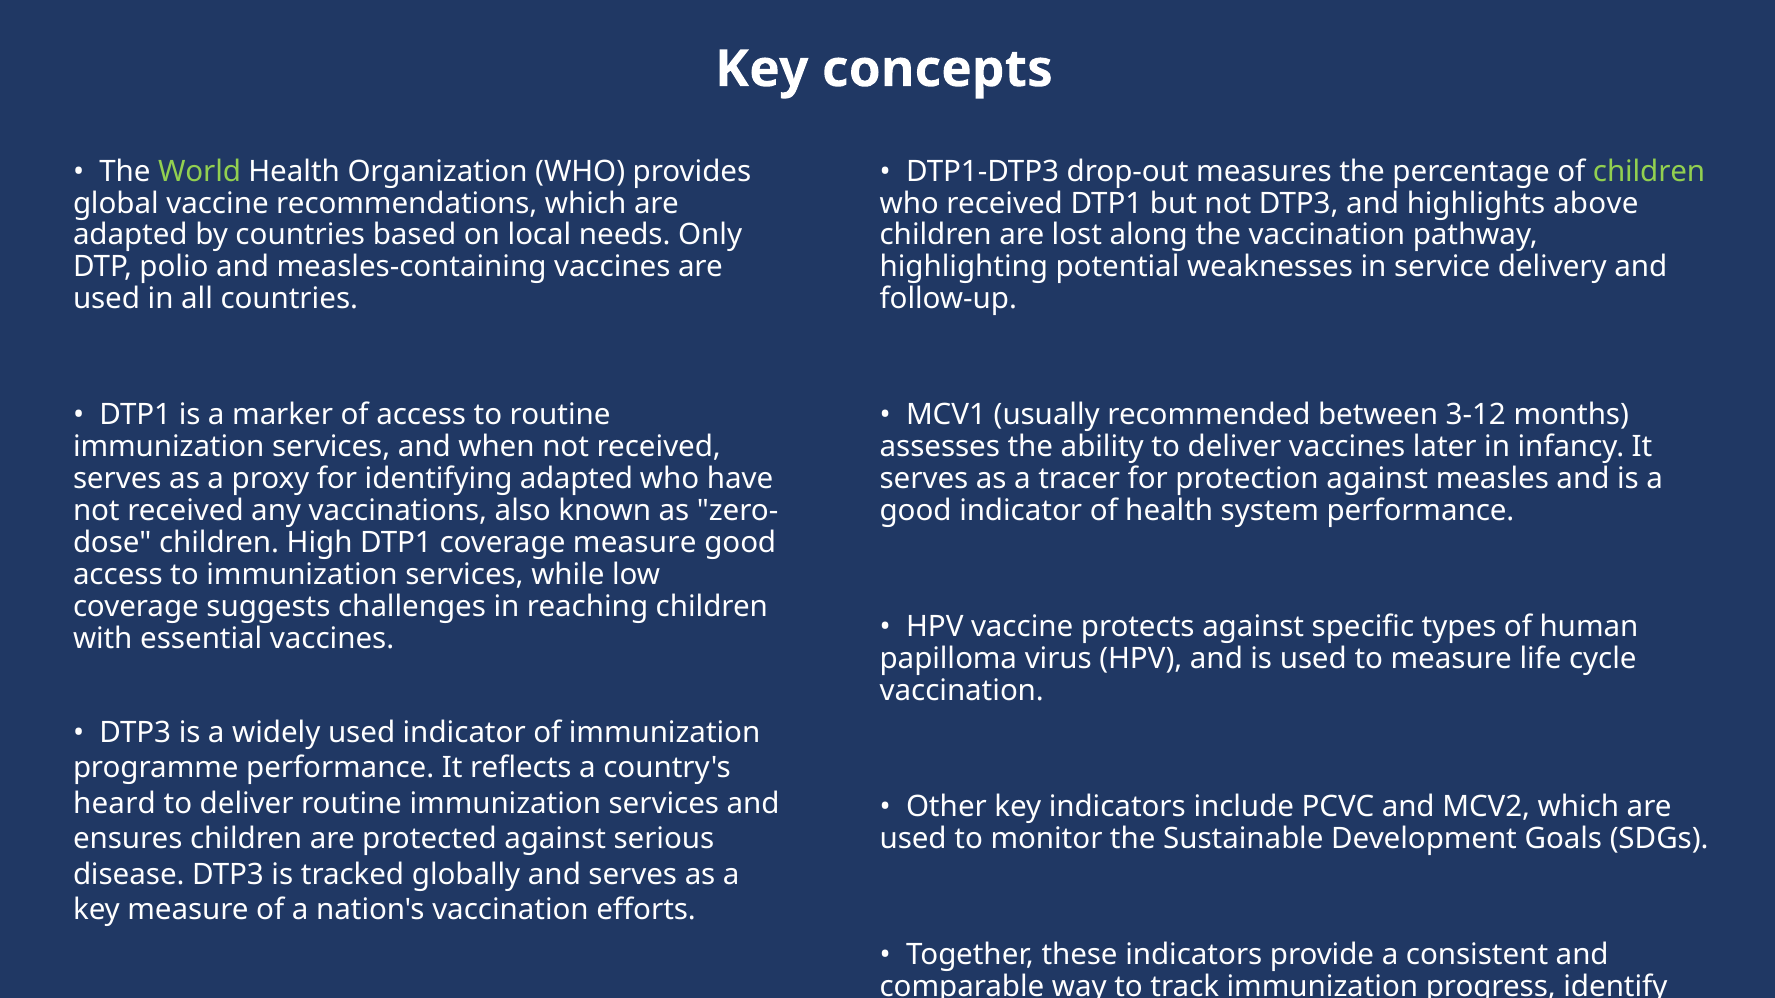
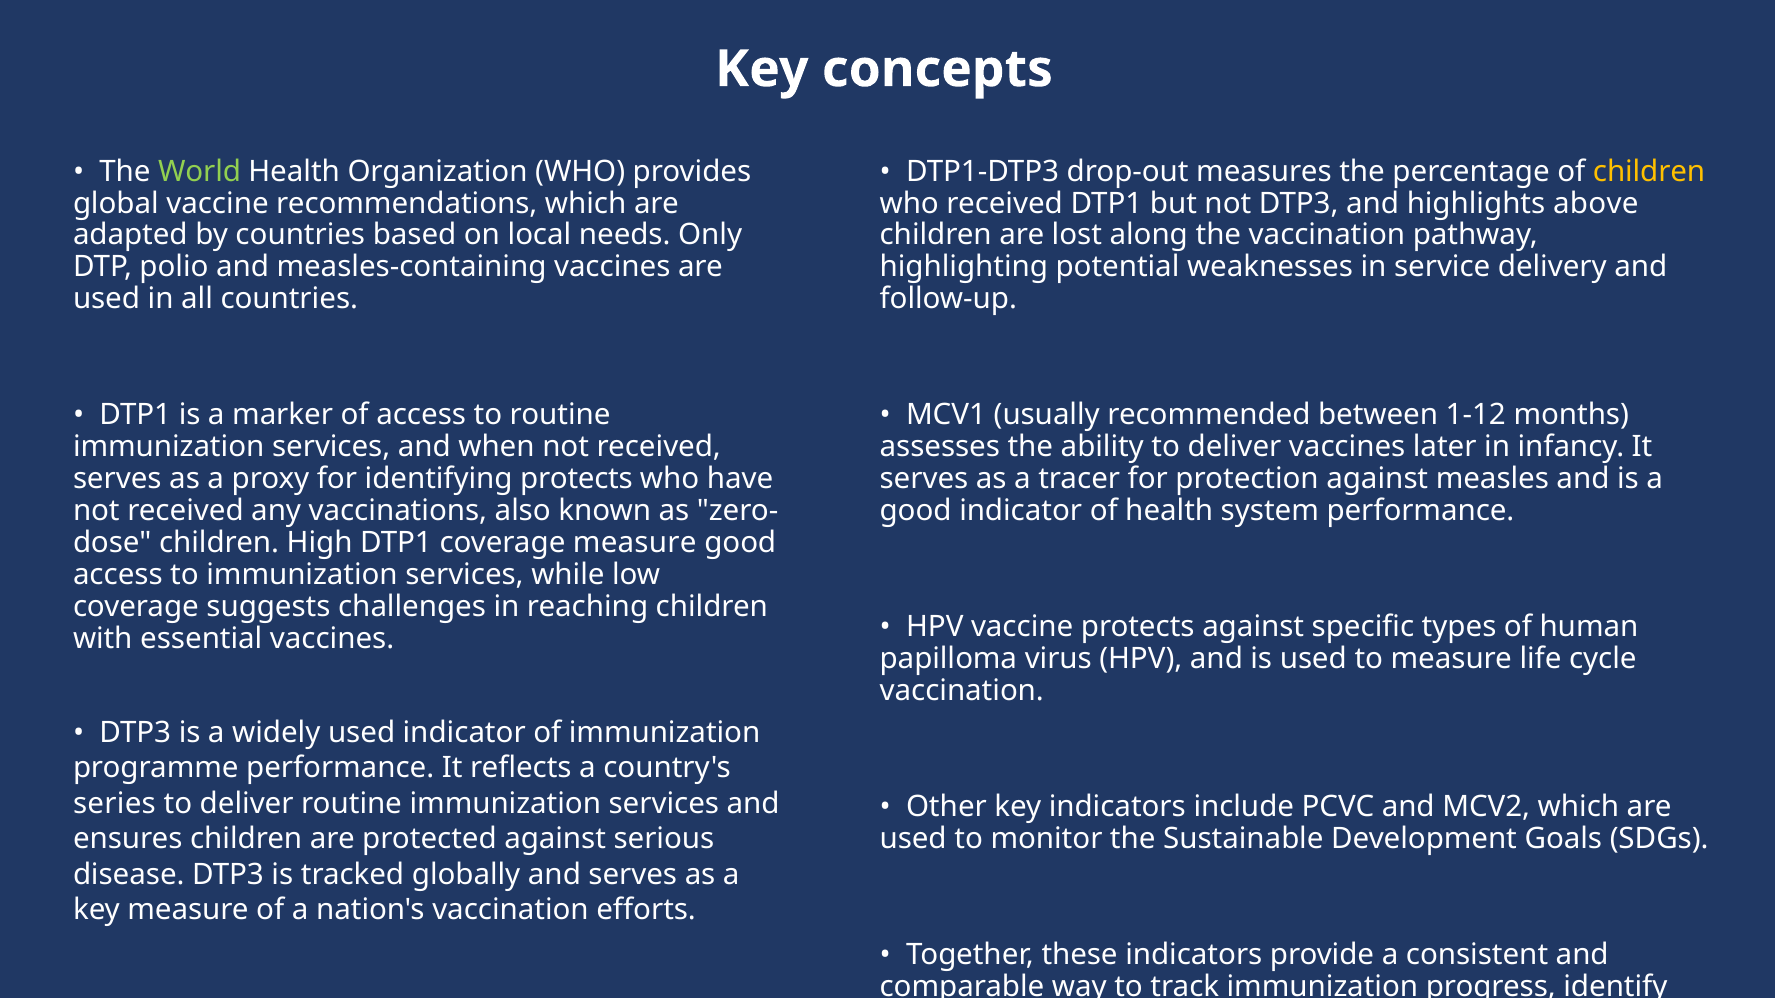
children colour: light green -> yellow (1649, 171)
3-12: 3-12 -> 1-12 (1476, 415)
identifying adapted: adapted -> protects (576, 479)
heard: heard -> series (114, 804)
